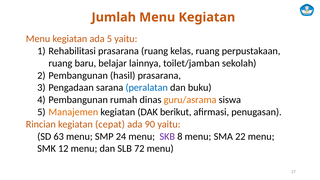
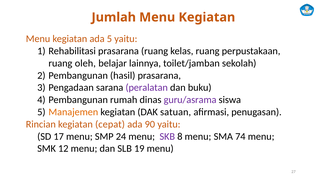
baru: baru -> oleh (85, 63)
peralatan colour: blue -> purple (147, 88)
guru/asrama colour: orange -> purple (190, 100)
berikut: berikut -> satuan (176, 112)
63: 63 -> 17 (59, 136)
22: 22 -> 74 (240, 136)
72: 72 -> 19 (139, 149)
